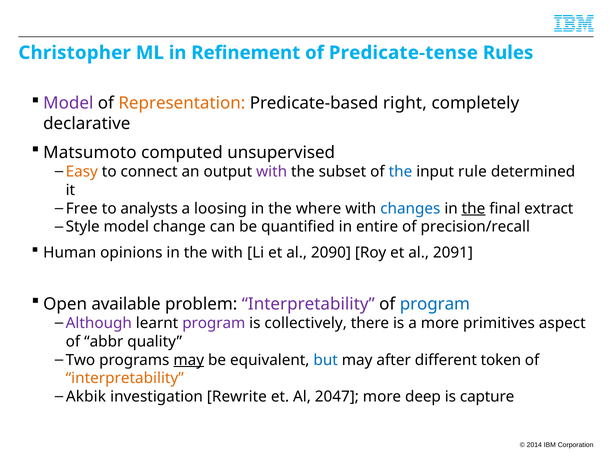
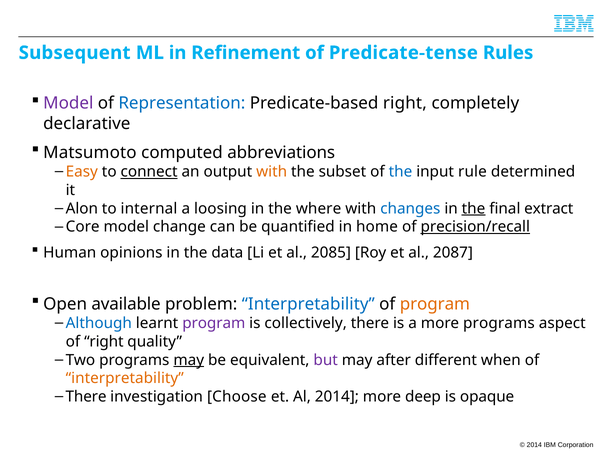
Christopher: Christopher -> Subsequent (75, 53)
Representation colour: orange -> blue (182, 103)
unsupervised: unsupervised -> abbreviations (281, 152)
connect underline: none -> present (149, 172)
with colour: purple -> orange (272, 172)
Free: Free -> Alon (82, 208)
analysts: analysts -> internal (149, 208)
Style: Style -> Core (83, 227)
entire: entire -> home (377, 227)
precision/recall underline: none -> present (475, 227)
the with: with -> data (227, 253)
2090: 2090 -> 2085 (331, 253)
2091: 2091 -> 2087 (453, 253)
Interpretability colour: purple -> blue (308, 304)
program colour: blue -> orange (435, 304)
Although colour: purple -> blue (99, 323)
more primitives: primitives -> programs (499, 323)
of abbr: abbr -> right (104, 342)
but colour: blue -> purple (326, 360)
token: token -> when (501, 360)
Akbik: Akbik -> There (86, 397)
Rewrite: Rewrite -> Choose (237, 397)
Al 2047: 2047 -> 2014 (337, 397)
capture: capture -> opaque (487, 397)
